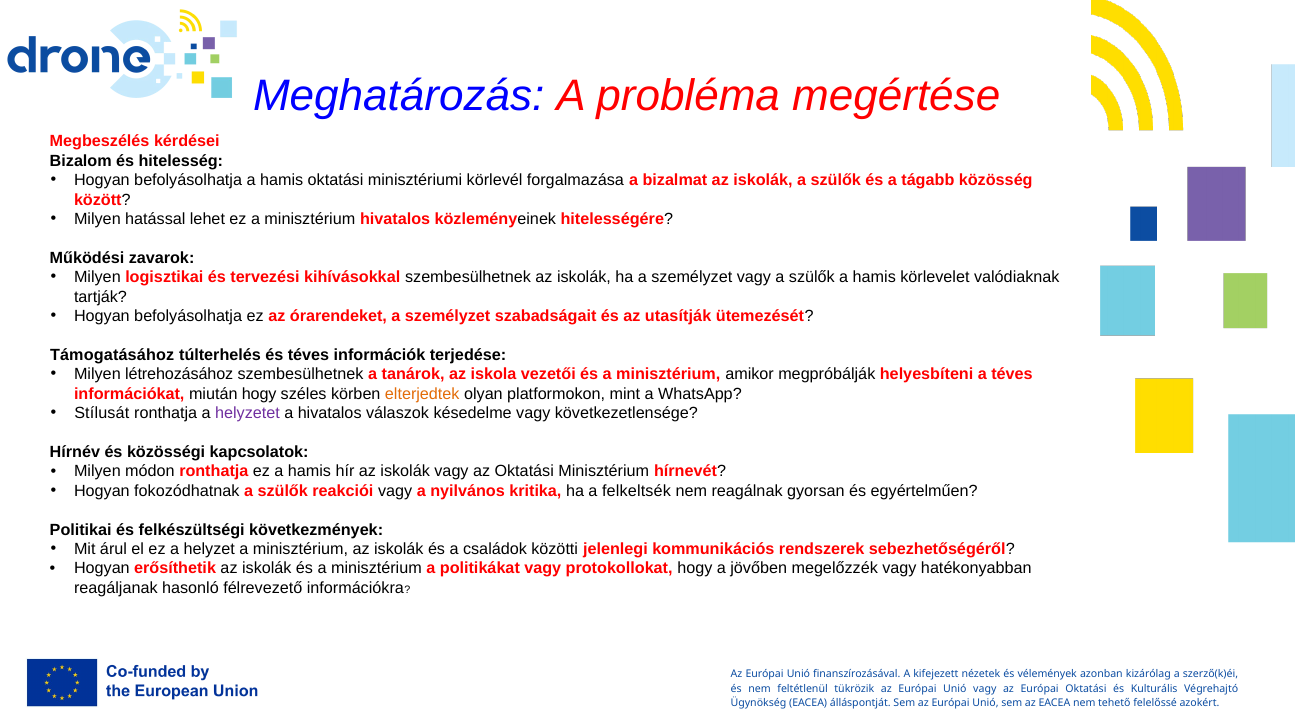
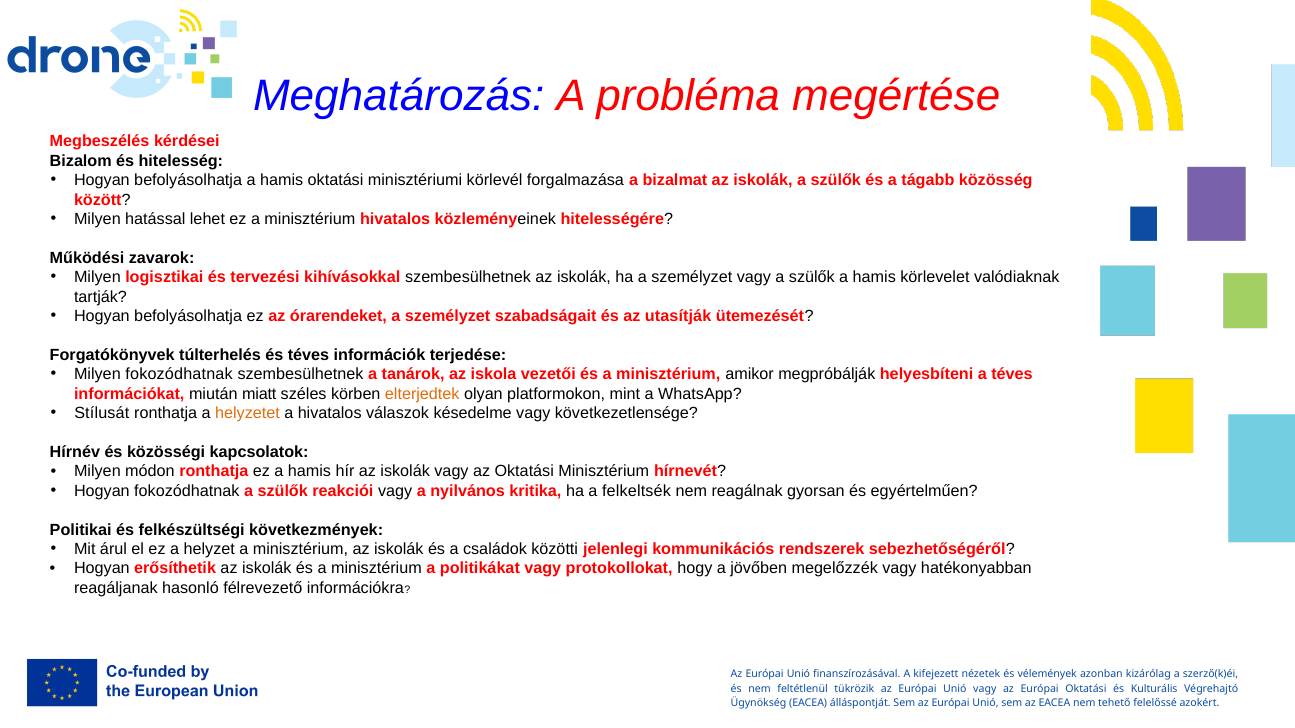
Támogatásához: Támogatásához -> Forgatókönyvek (112, 355)
Milyen létrehozásához: létrehozásához -> fokozódhatnak (179, 375)
miután hogy: hogy -> miatt (259, 394)
helyzetet colour: purple -> orange (247, 414)
